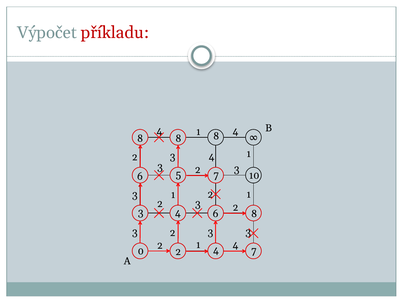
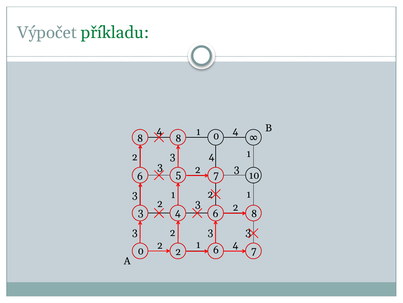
příkladu colour: red -> green (115, 33)
8 8: 8 -> 0 (216, 136)
2 4: 4 -> 6 (216, 250)
